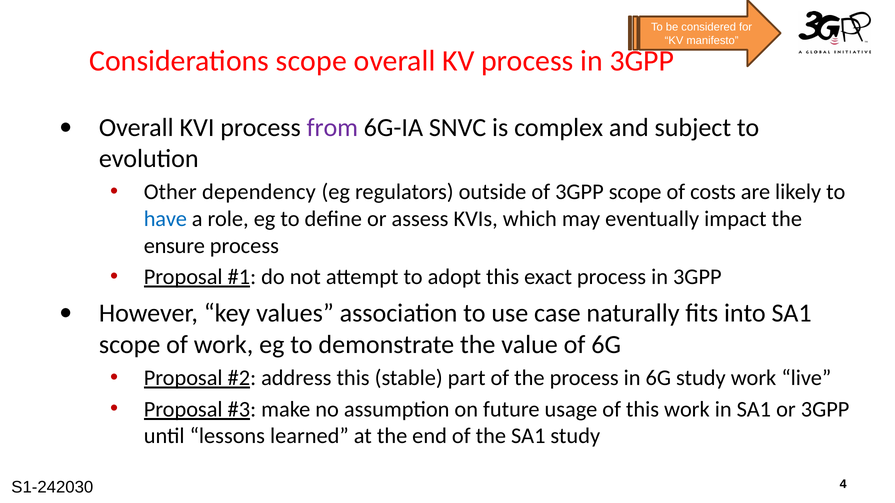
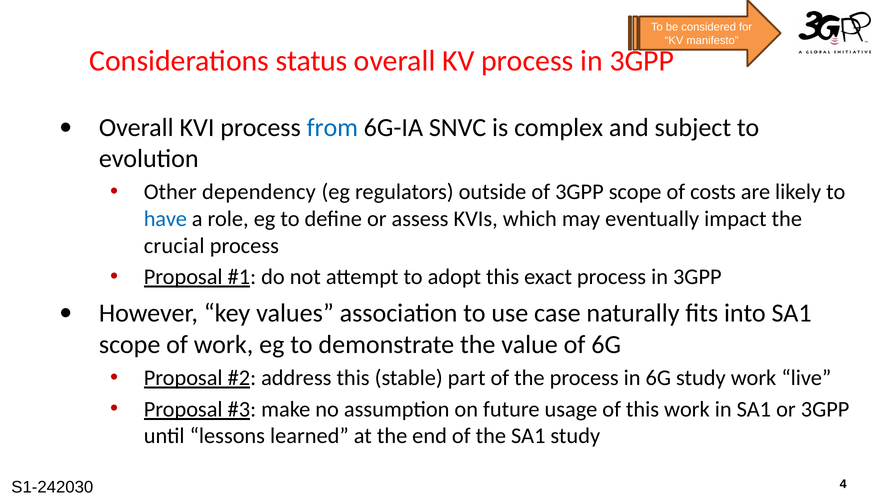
Considerations scope: scope -> status (312, 61)
from colour: purple -> blue (332, 128)
ensure: ensure -> crucial (174, 246)
